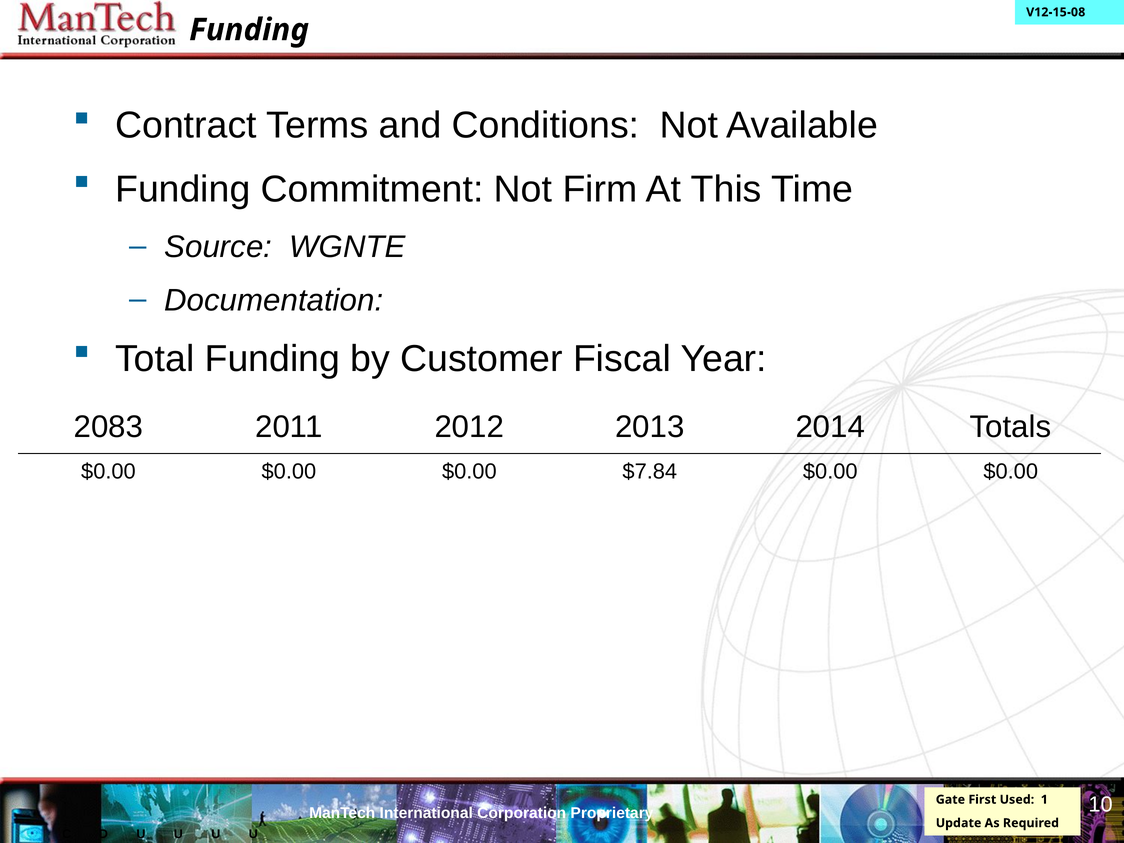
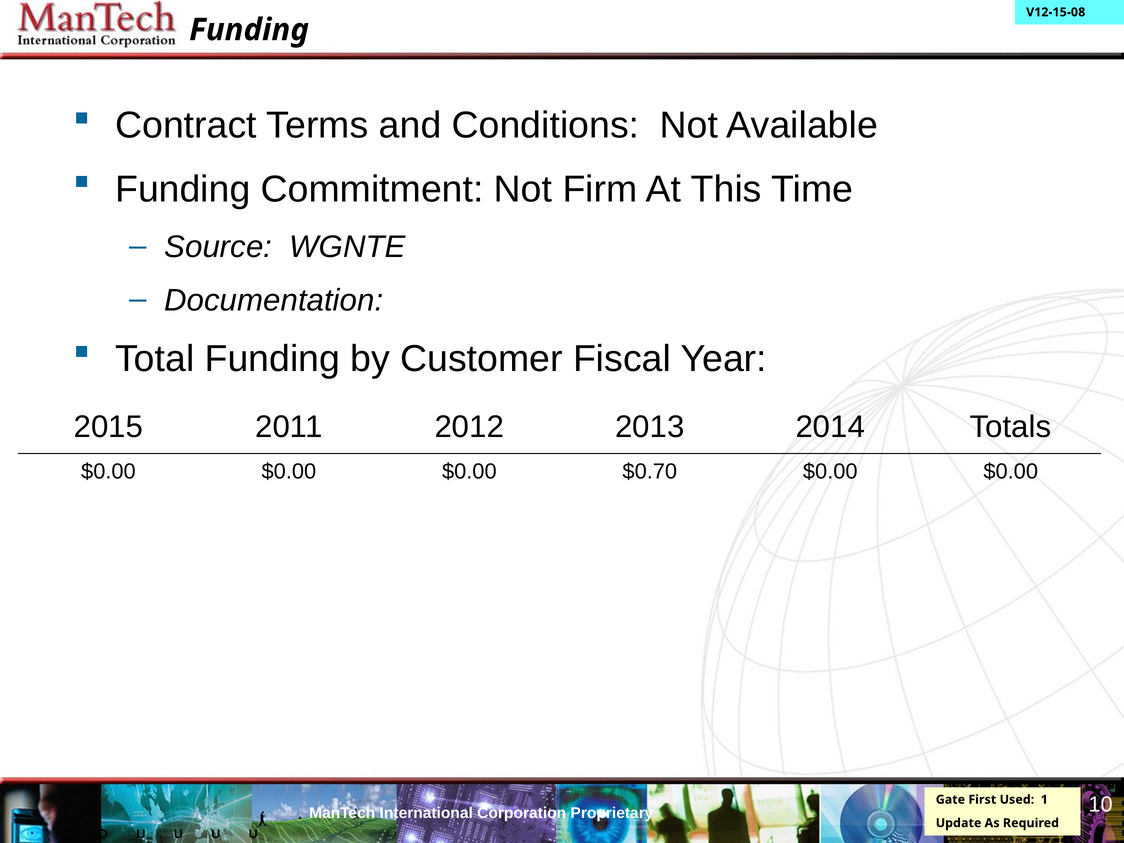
2083: 2083 -> 2015 (108, 427)
$7.84: $7.84 -> $0.70 (650, 472)
